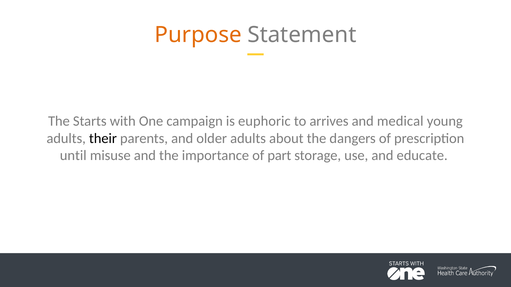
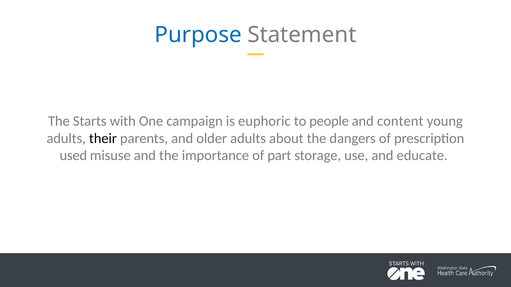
Purpose colour: orange -> blue (198, 35)
arrives: arrives -> people (329, 121)
medical: medical -> content (400, 121)
until: until -> used (73, 156)
